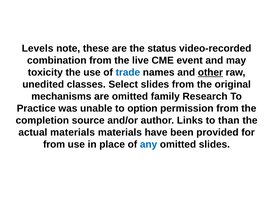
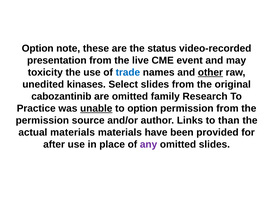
Levels: Levels -> Option (38, 48)
combination: combination -> presentation (57, 60)
classes: classes -> kinases (86, 84)
mechanisms: mechanisms -> cabozantinib (61, 96)
unable underline: none -> present (96, 108)
completion: completion -> permission (42, 120)
from: from -> after (54, 144)
any colour: blue -> purple (149, 144)
